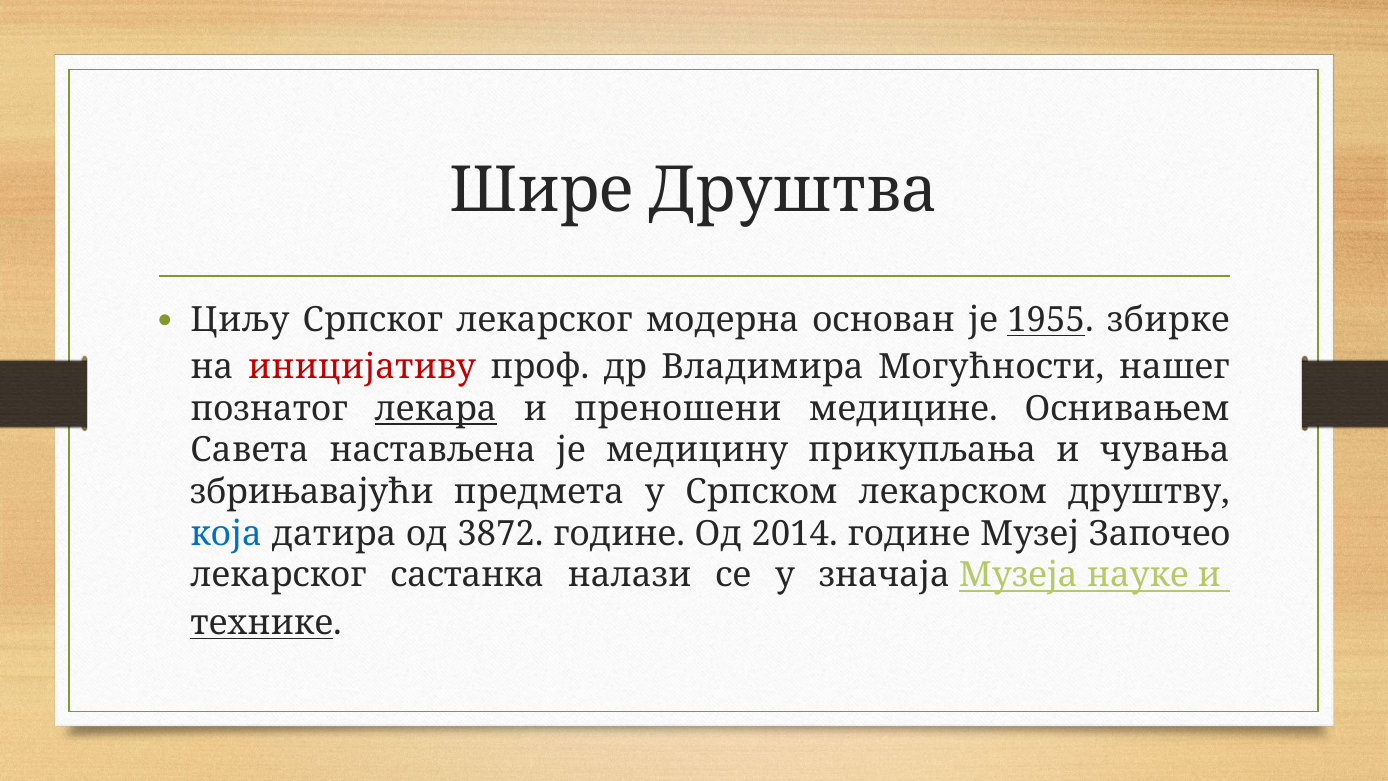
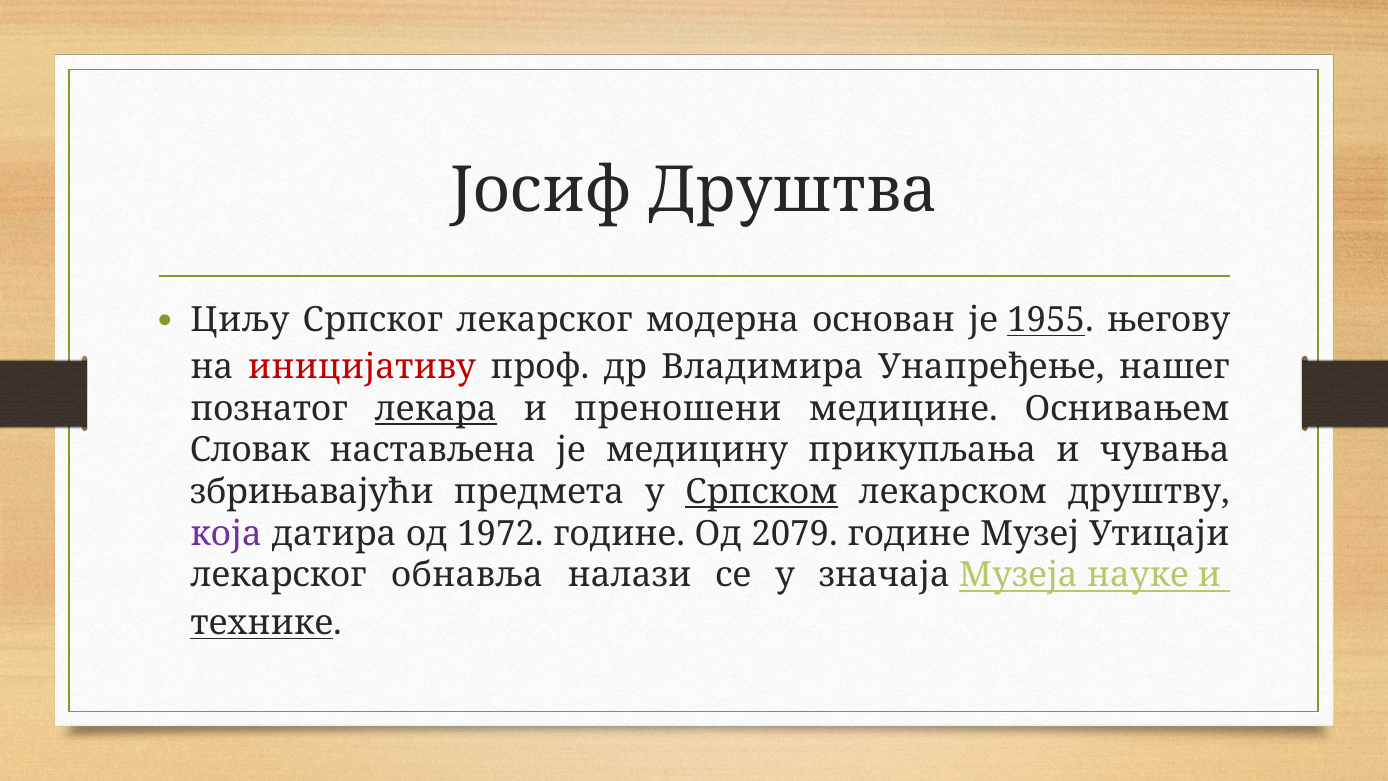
Шире: Шире -> Јосиф (541, 190)
збирке: збирке -> његову (1168, 320)
Могућности: Могућности -> Унапређење (991, 367)
Савета: Савета -> Словак (250, 450)
Српском underline: none -> present (762, 492)
која colour: blue -> purple (226, 534)
3872: 3872 -> 1972 (500, 534)
2014: 2014 -> 2079 (795, 534)
Започео: Започео -> Утицаји (1159, 534)
састанка: састанка -> обнавља (467, 575)
